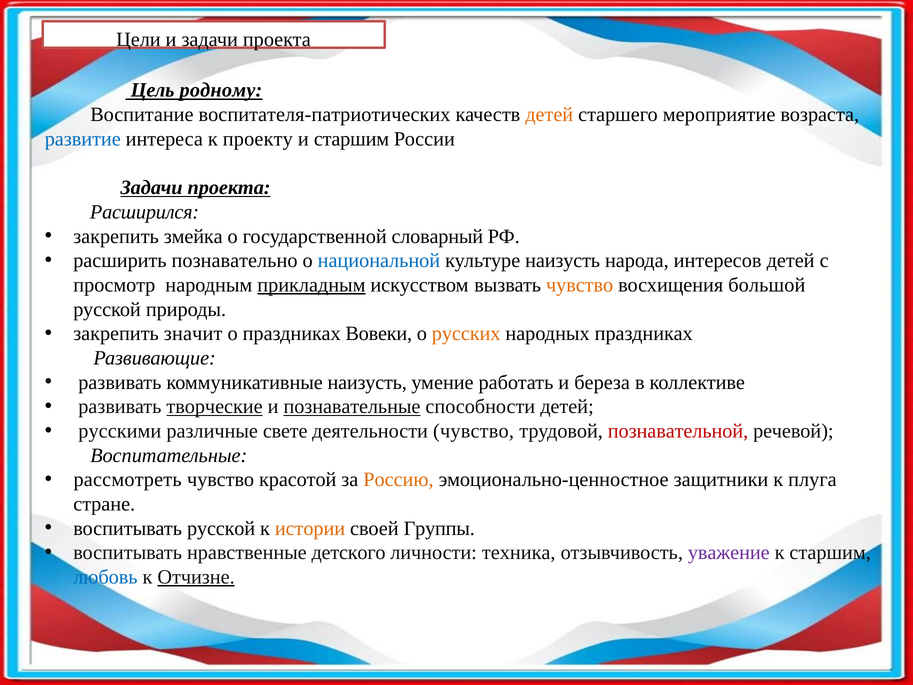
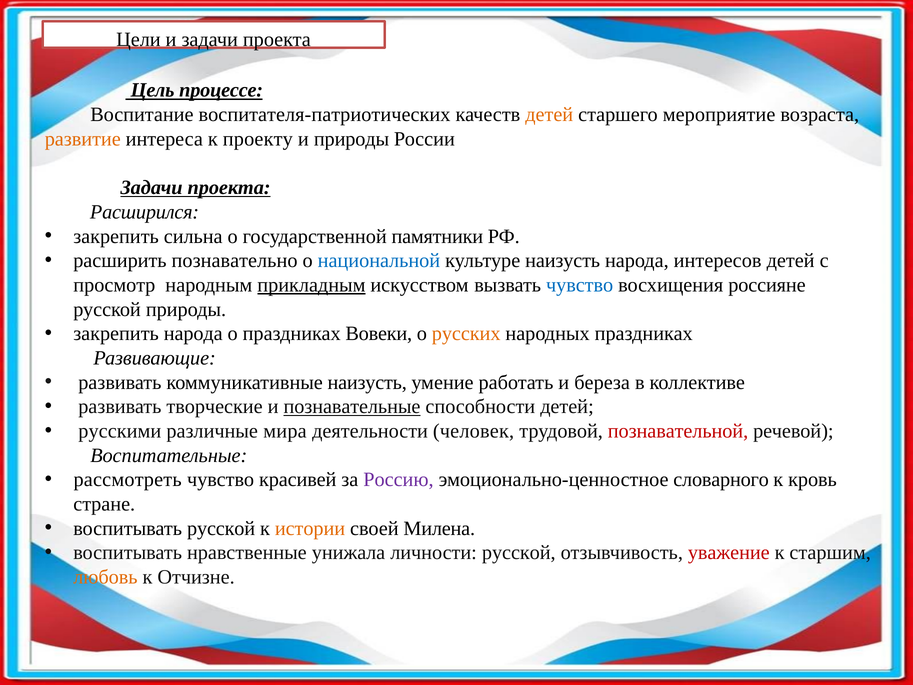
родному: родному -> процессе (221, 90)
развитие colour: blue -> orange (83, 139)
и старшим: старшим -> природы (352, 139)
змейка: змейка -> сильна (193, 236)
словарный: словарный -> памятники (437, 236)
чувство colour: orange -> blue (580, 285)
большой: большой -> россияне (767, 285)
закрепить значит: значит -> народа (193, 334)
творческие underline: present -> none (215, 407)
свете: свете -> мира (285, 431)
деятельности чувство: чувство -> человек (474, 431)
красотой: красотой -> красивей (298, 480)
Россию colour: orange -> purple (398, 480)
защитники: защитники -> словарного (721, 480)
плуга: плуга -> кровь (813, 480)
Группы: Группы -> Милена (439, 528)
детского: детского -> унижала (349, 553)
личности техника: техника -> русской (519, 553)
уважение colour: purple -> red (729, 553)
любовь colour: blue -> orange (105, 577)
Отчизне underline: present -> none (196, 577)
